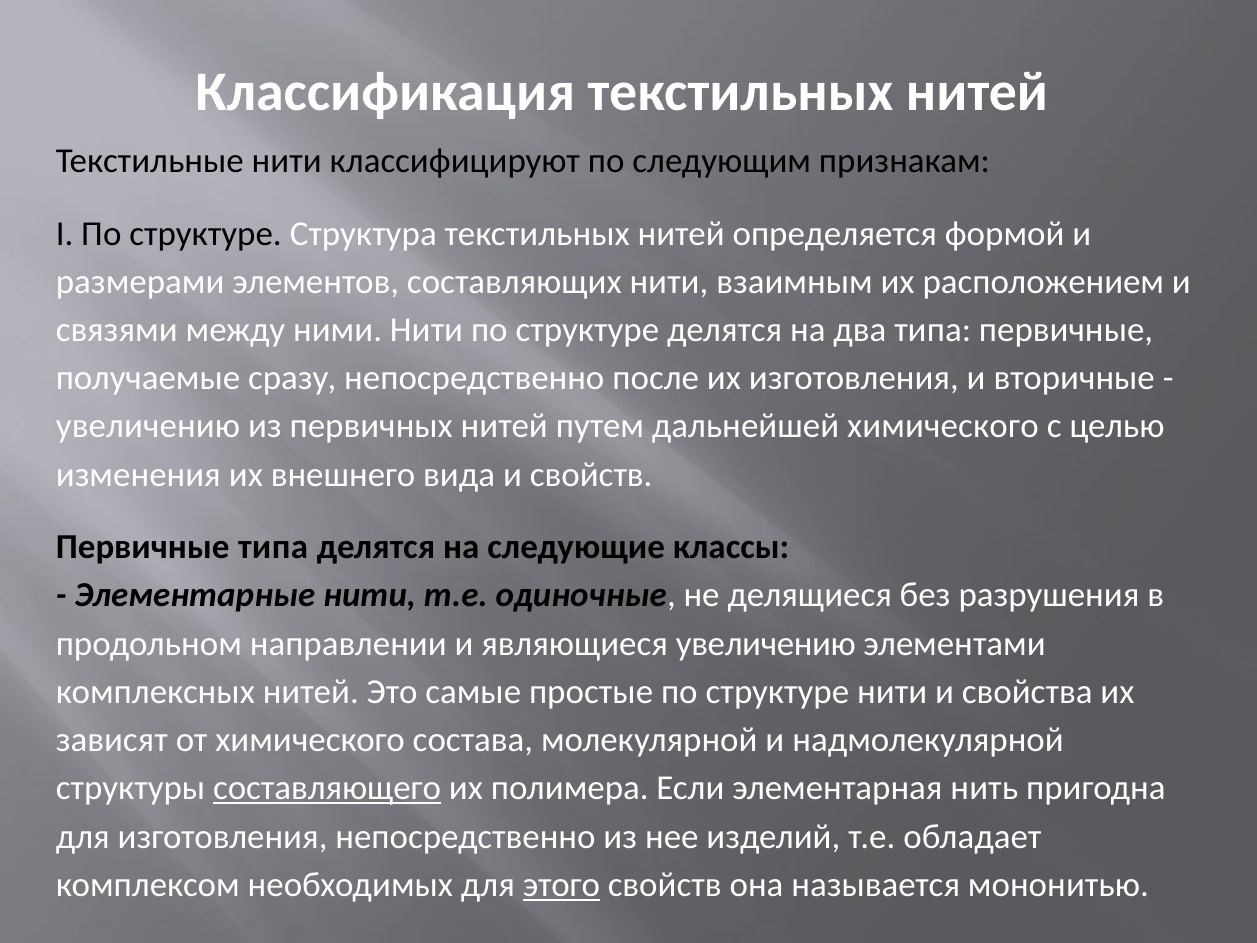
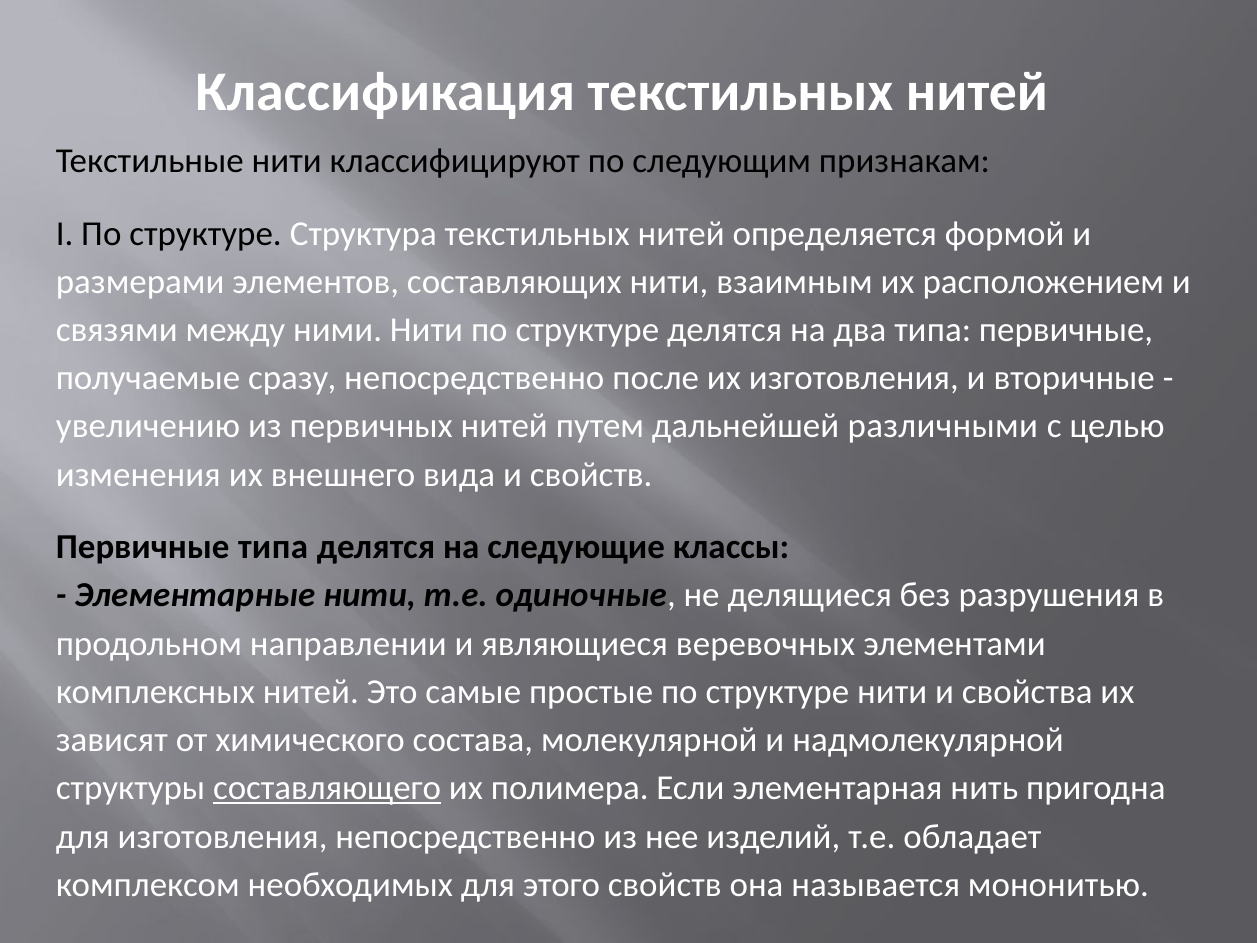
дальнейшей химического: химического -> различными (943, 426)
являющиеся увеличению: увеличению -> веревочных (766, 643)
этого underline: present -> none (561, 885)
